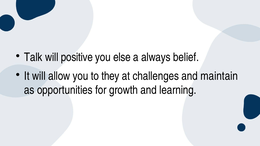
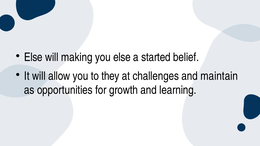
Talk: Talk -> Else (33, 57)
positive: positive -> making (77, 57)
always: always -> started (156, 57)
